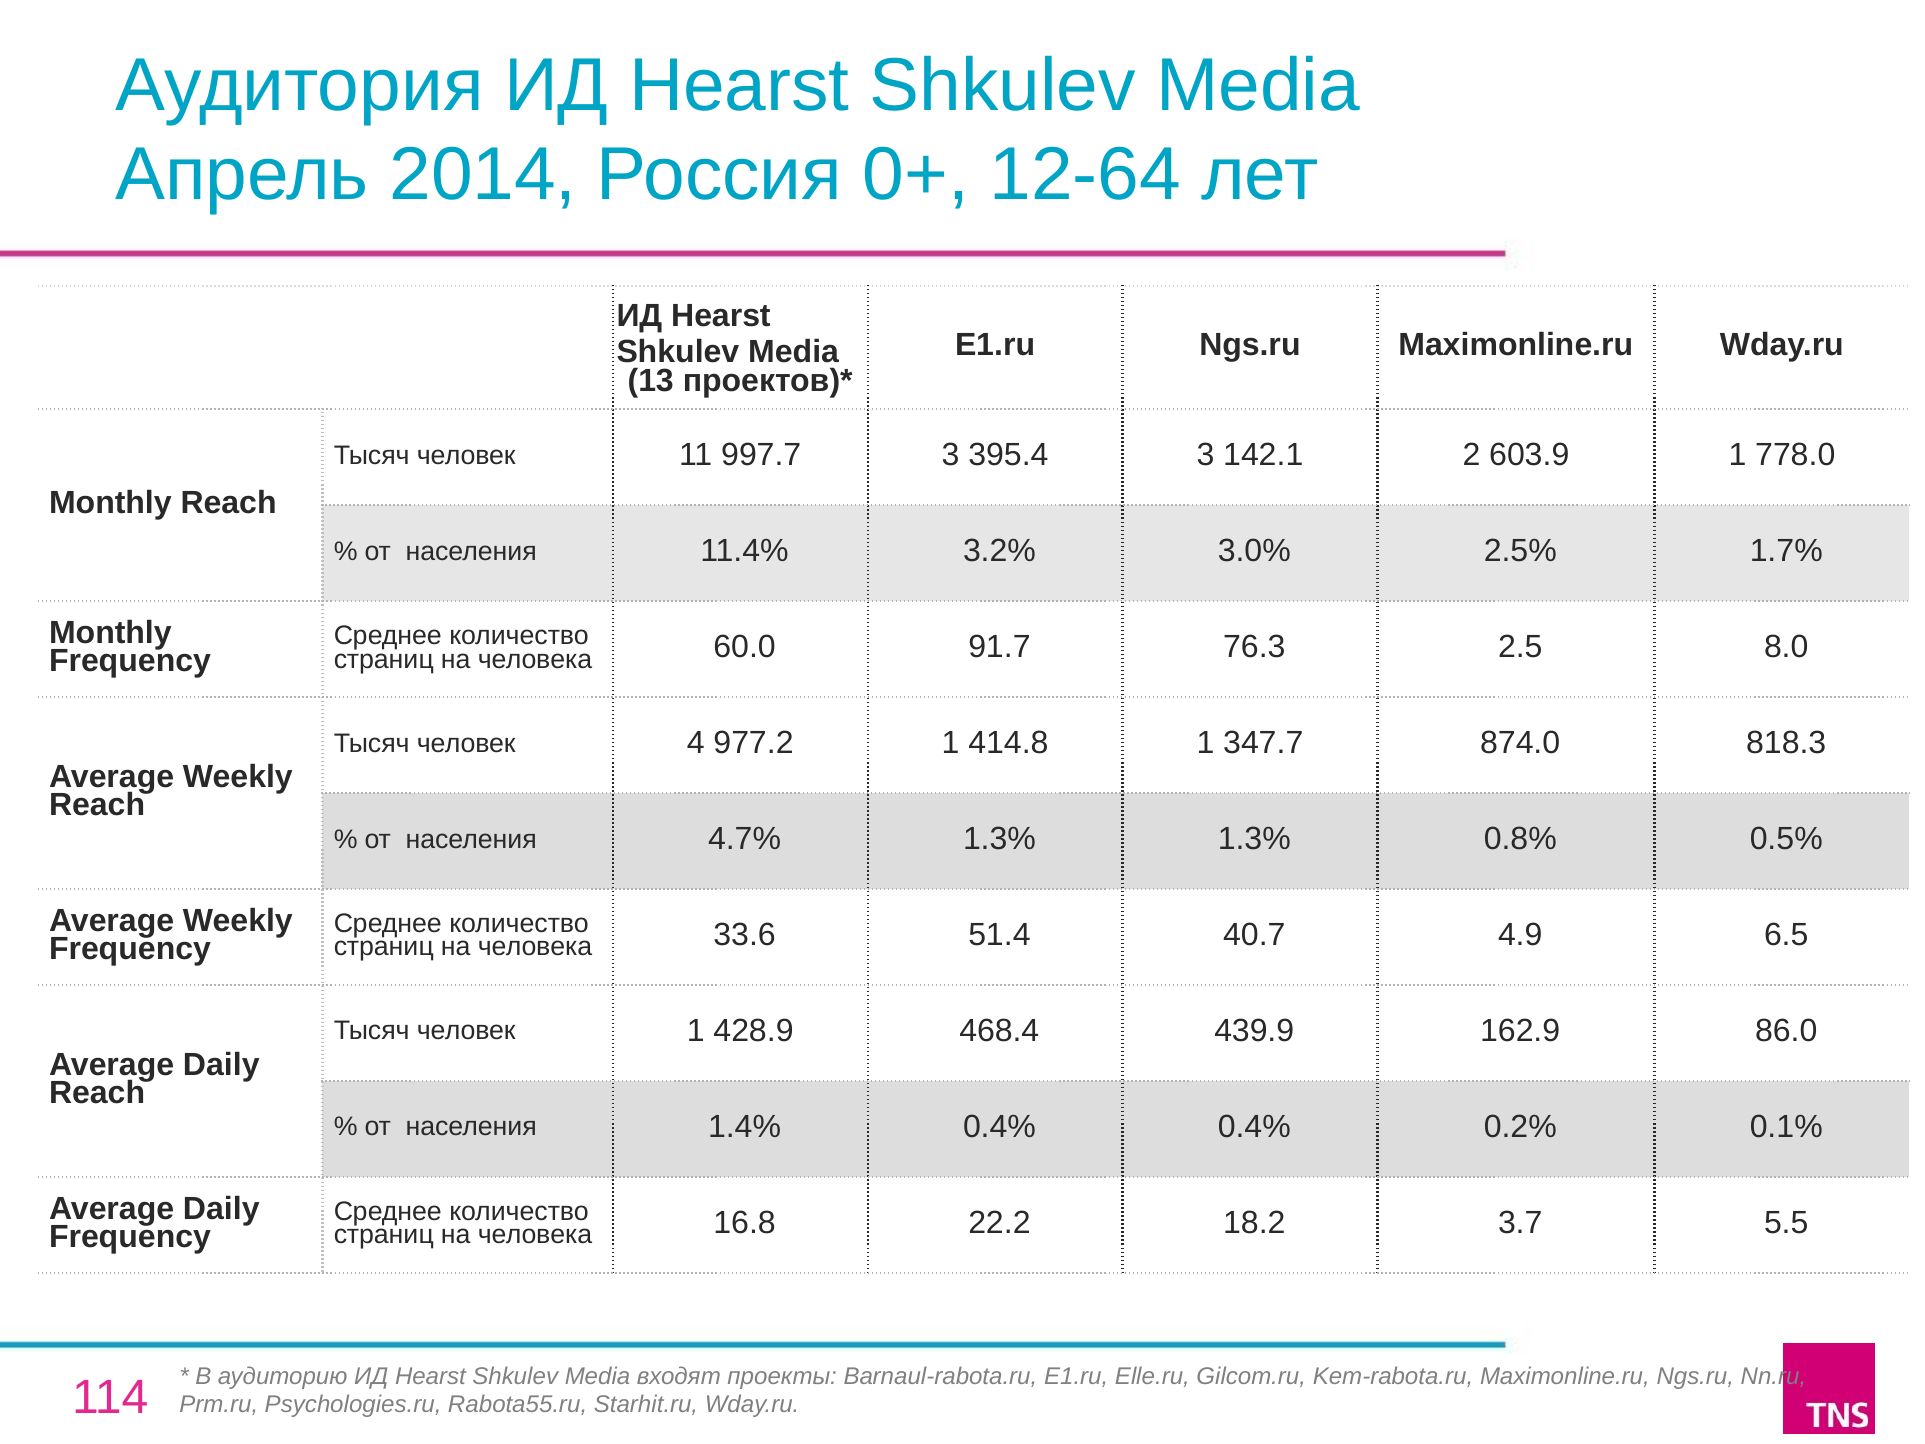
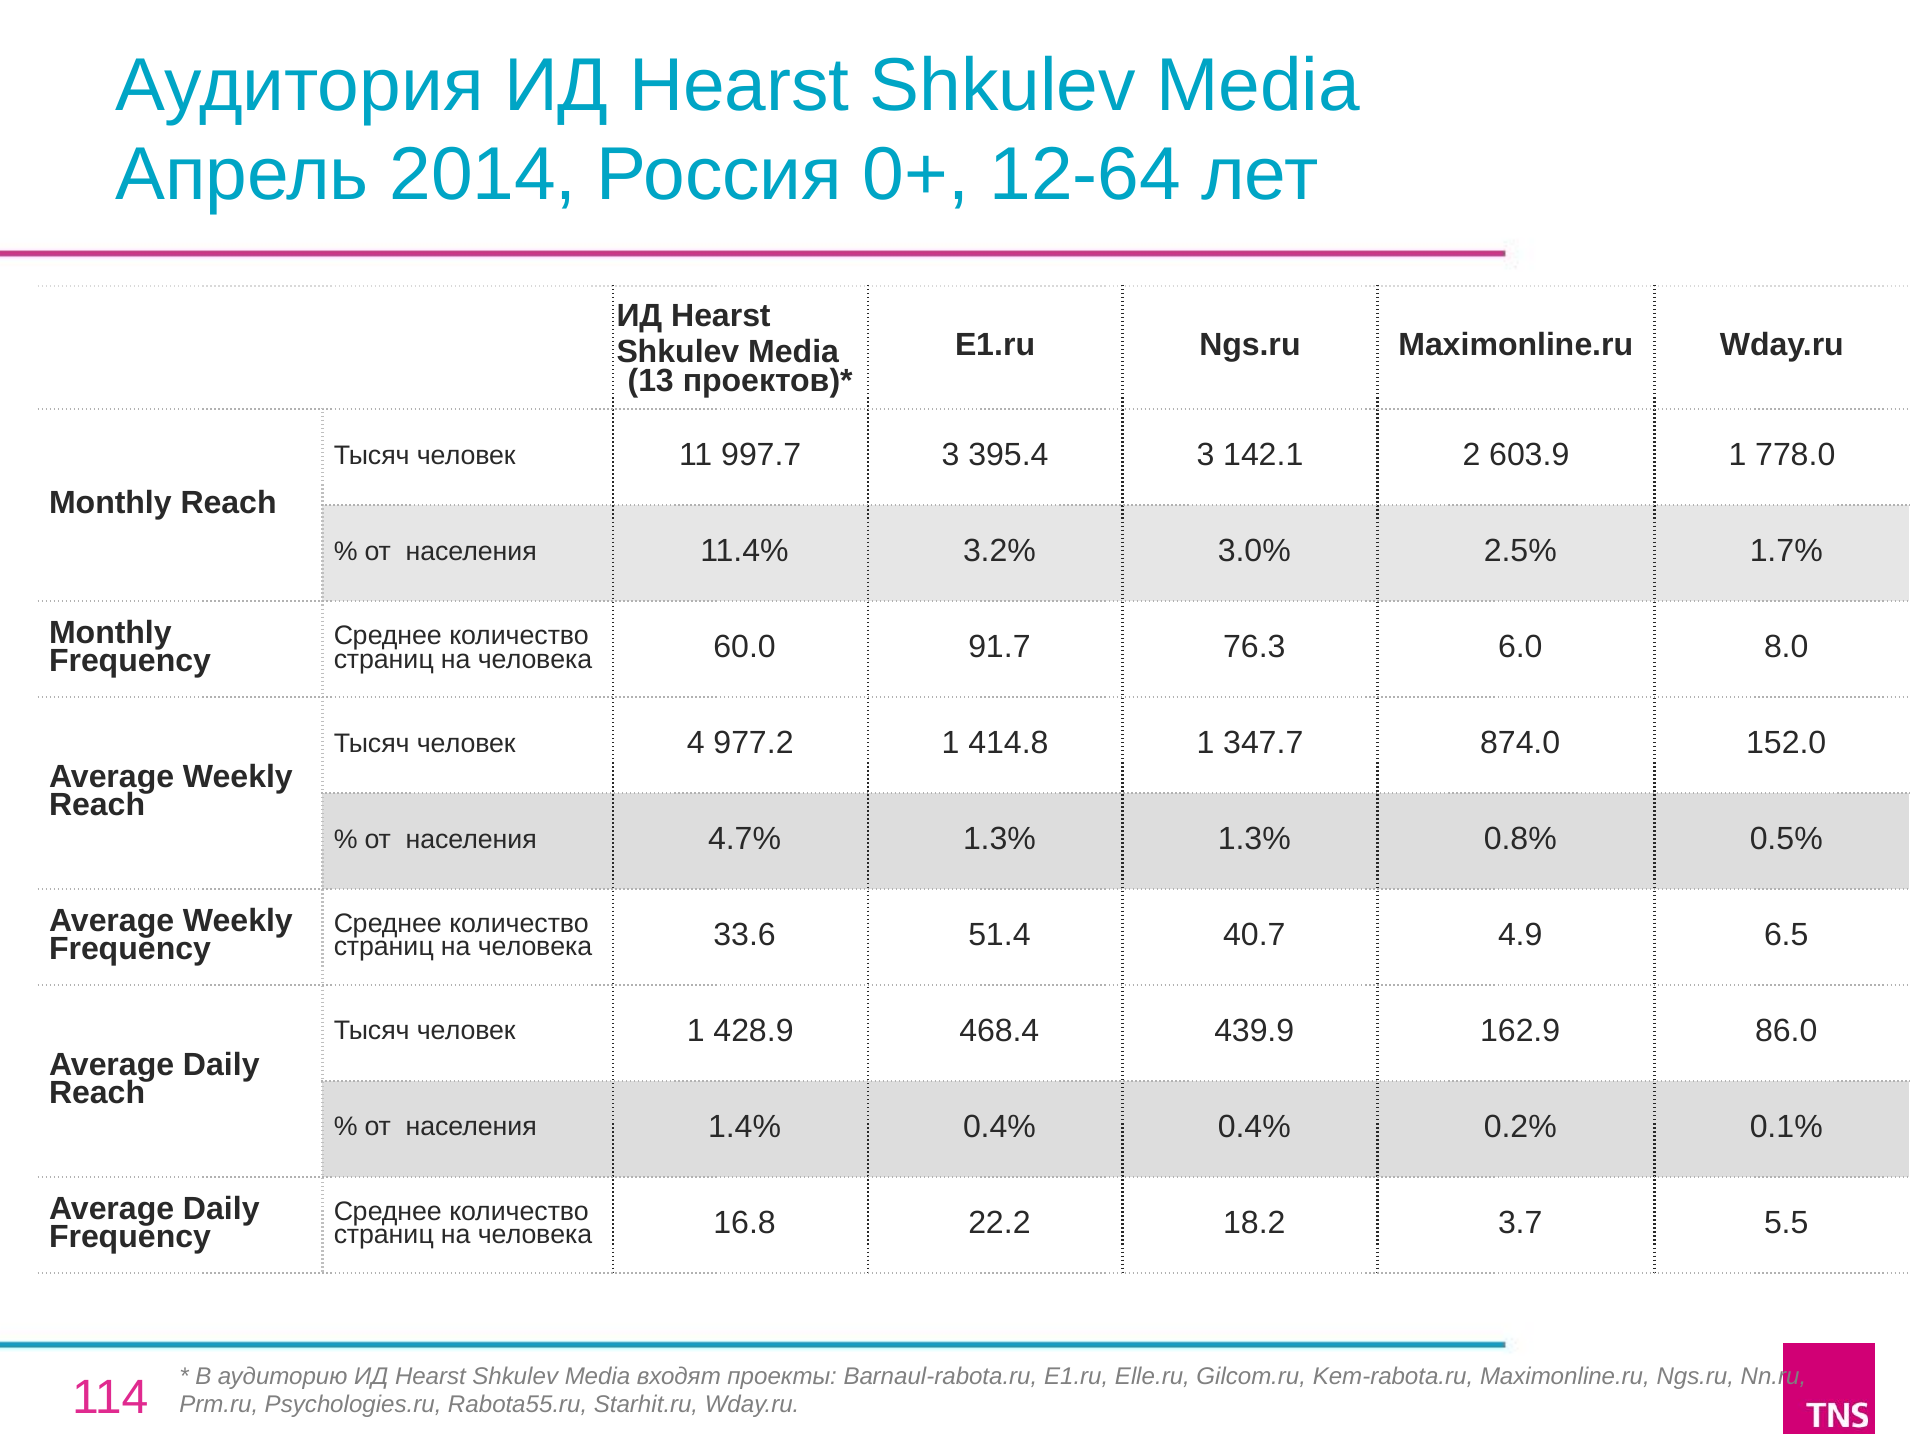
2.5: 2.5 -> 6.0 (1520, 647)
818.3: 818.3 -> 152.0 (1786, 743)
